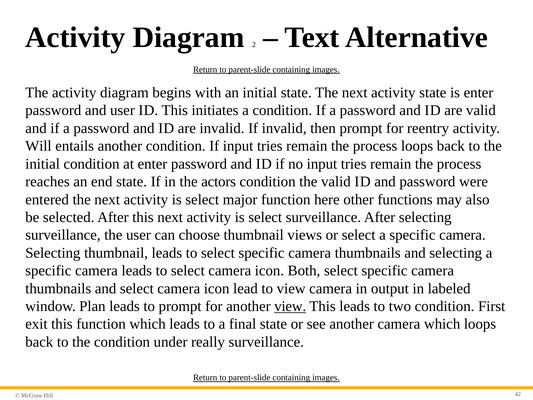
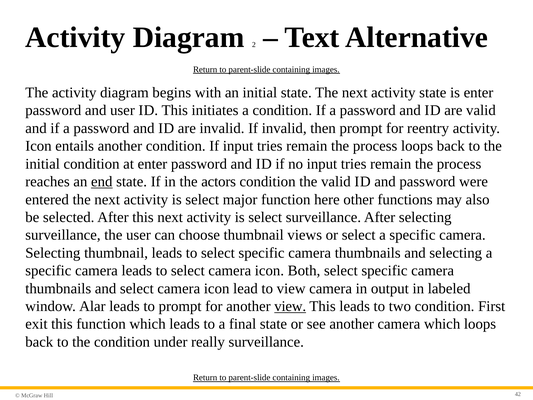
Will: Will -> Icon (38, 146)
end underline: none -> present (102, 182)
Plan: Plan -> Alar (92, 306)
